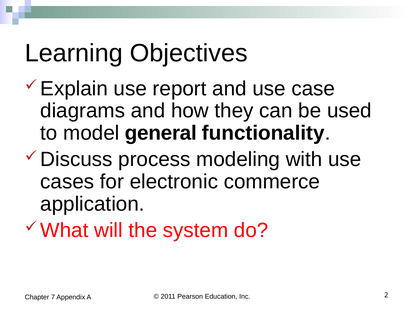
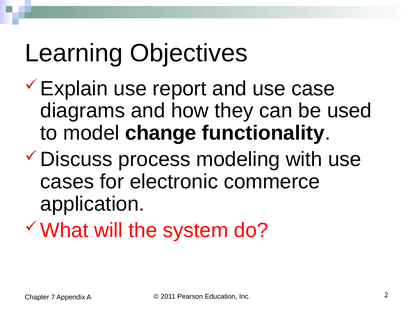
general: general -> change (161, 133)
